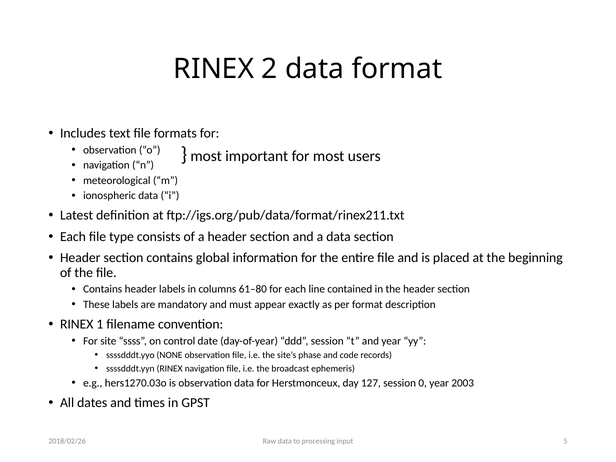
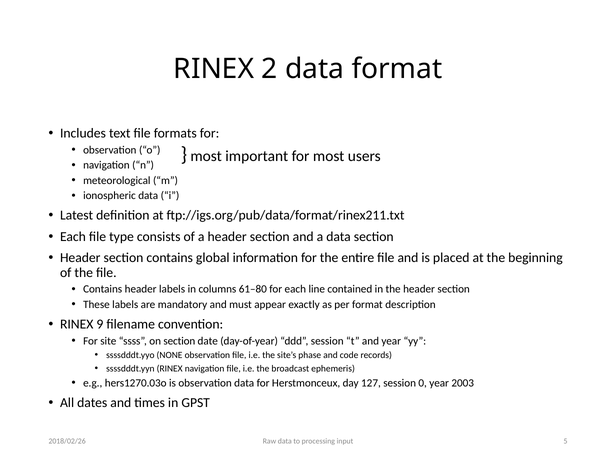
1: 1 -> 9 (100, 324)
on control: control -> section (179, 341)
